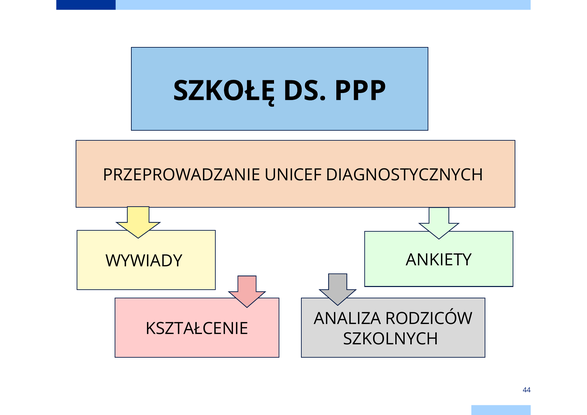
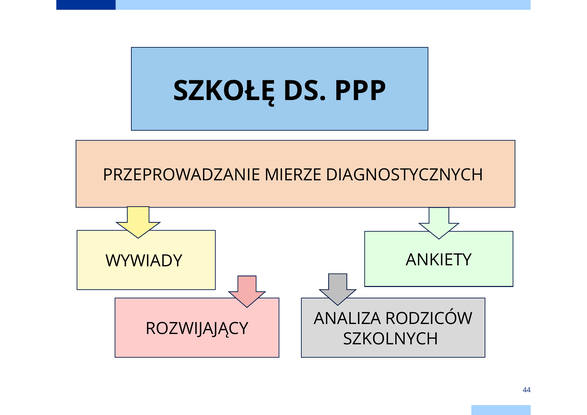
UNICEF: UNICEF -> MIERZE (293, 175)
KSZTAŁCENIE: KSZTAŁCENIE -> ROZWIJAJĄCY (197, 329)
